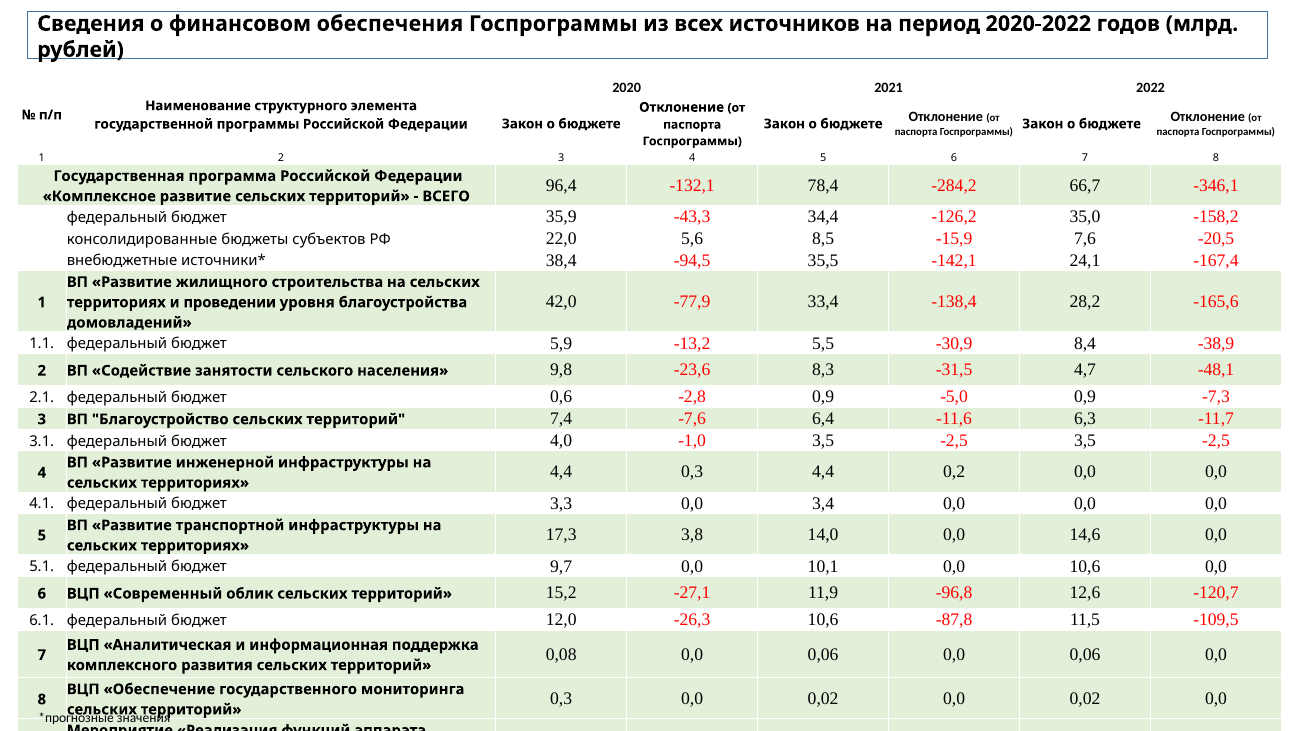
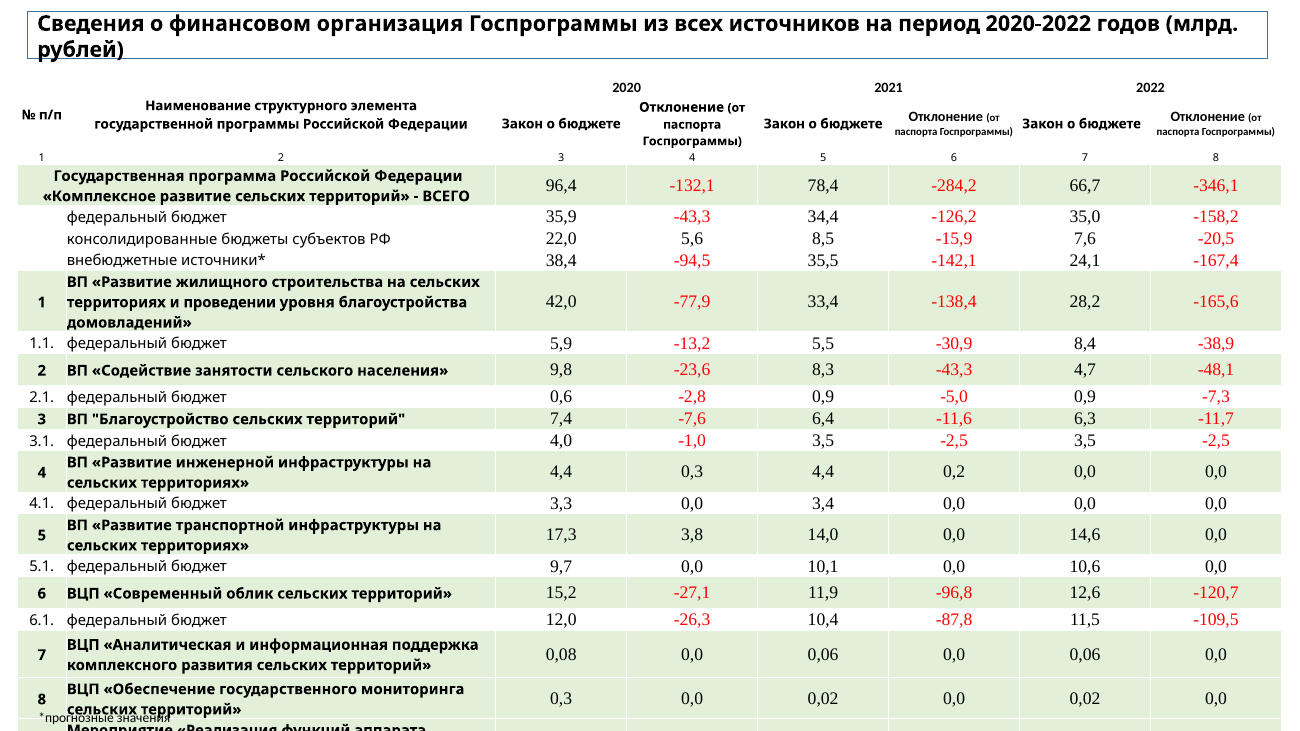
обеспечения: обеспечения -> организация (390, 24)
8,3 -31,5: -31,5 -> -43,3 (954, 370)
-26,3 10,6: 10,6 -> 10,4 (823, 620)
